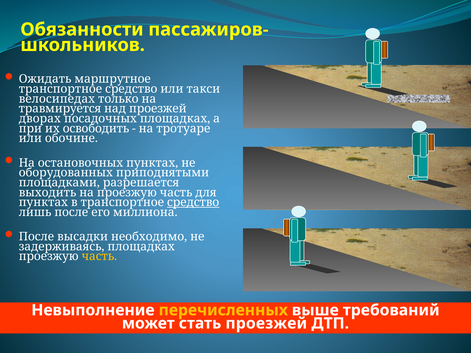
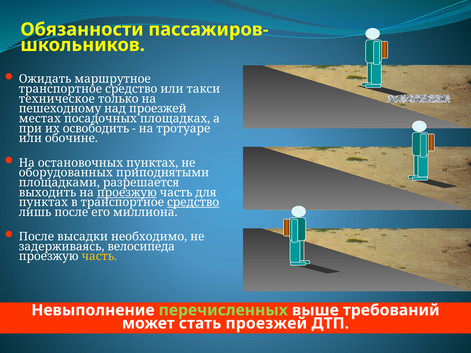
велосипедах: велосипедах -> техническое (57, 99)
травмируется: травмируется -> пешеходному (60, 109)
дворах: дворах -> местах (40, 119)
проезжую underline: none -> present (127, 193)
задерживаясь площадках: площадках -> велосипеда (141, 247)
перечисленных colour: yellow -> light green (223, 310)
